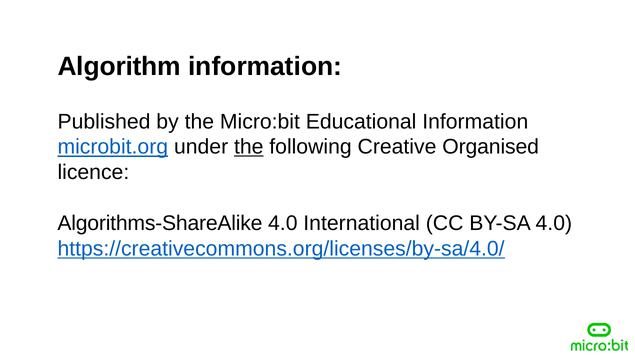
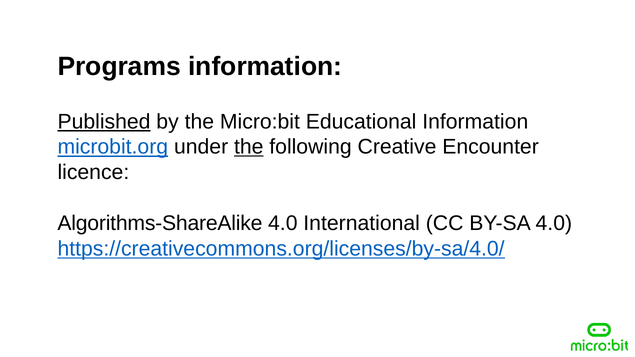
Algorithm: Algorithm -> Programs (119, 67)
Published underline: none -> present (104, 122)
Organised: Organised -> Encounter (491, 147)
